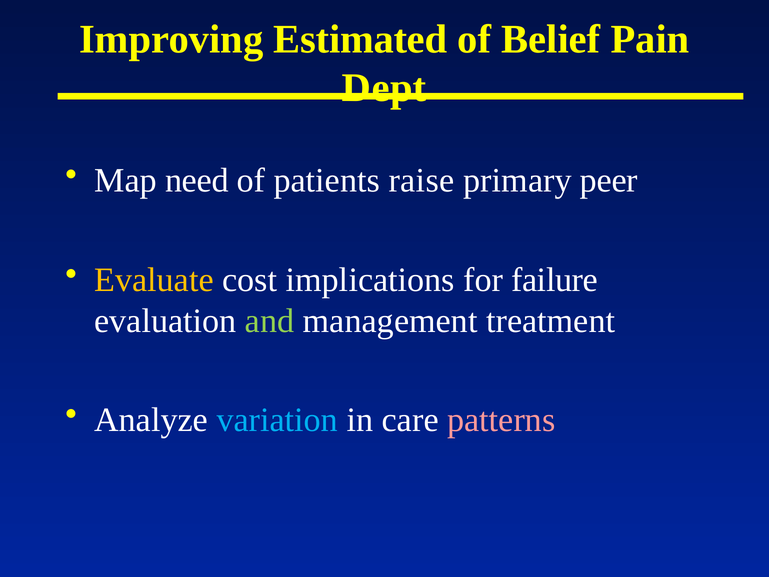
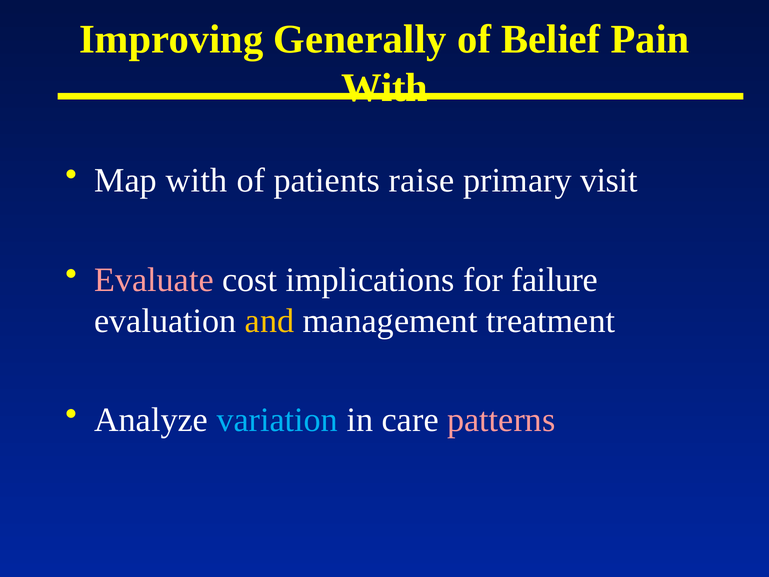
Estimated: Estimated -> Generally (360, 39)
Dept: Dept -> With (385, 88)
Map need: need -> with (197, 181)
peer: peer -> visit (609, 181)
Evaluate colour: yellow -> pink (154, 280)
and colour: light green -> yellow (270, 321)
